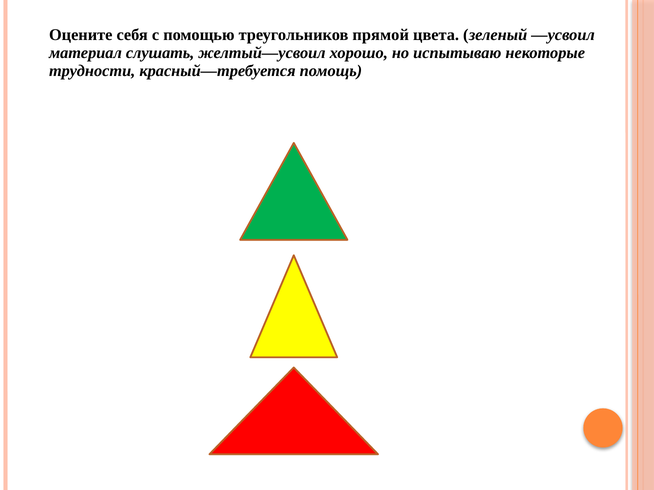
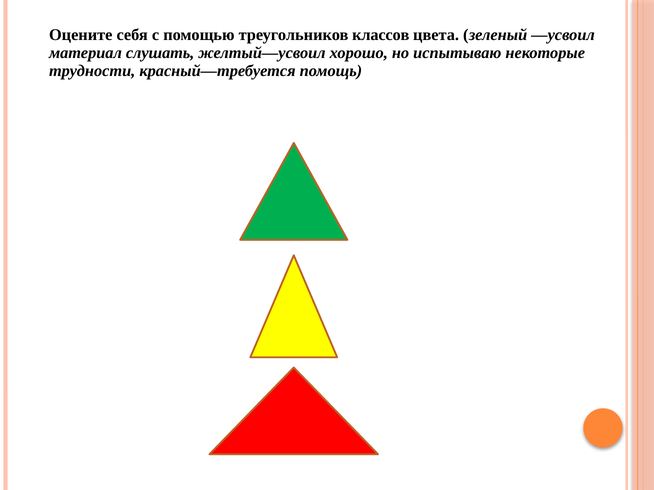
прямой: прямой -> классов (381, 35)
